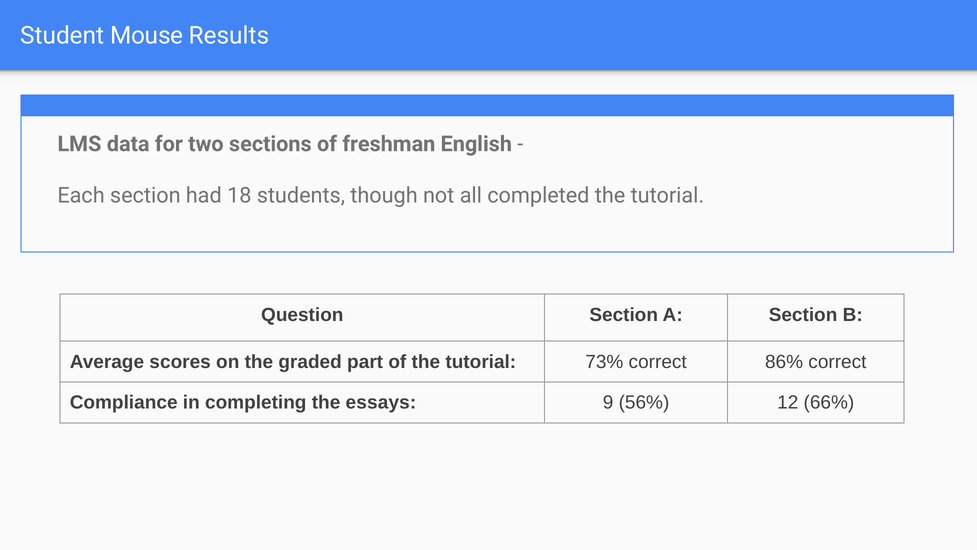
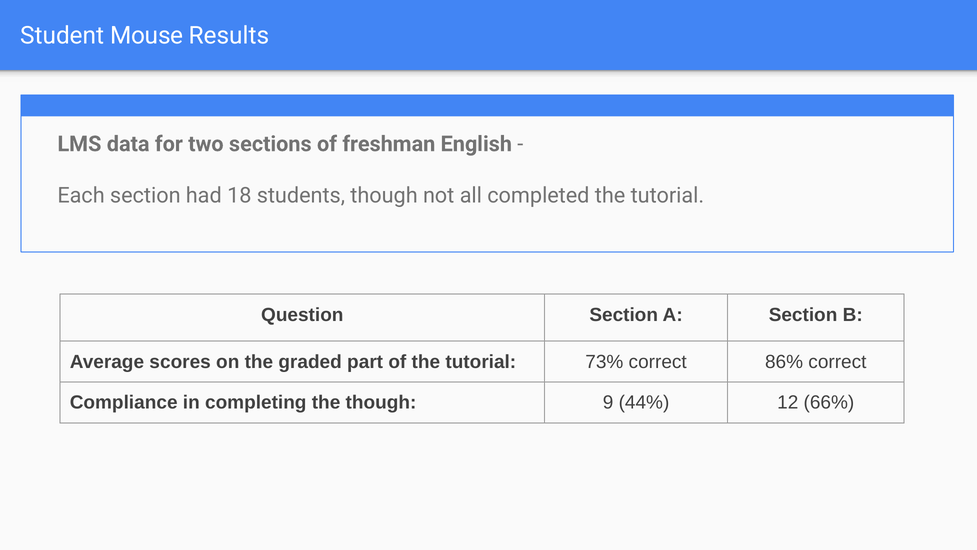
the essays: essays -> though (381, 402)
56%: 56% -> 44% (644, 402)
